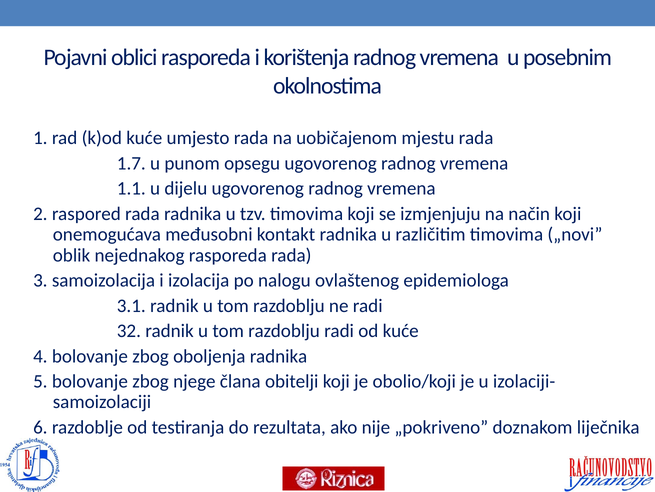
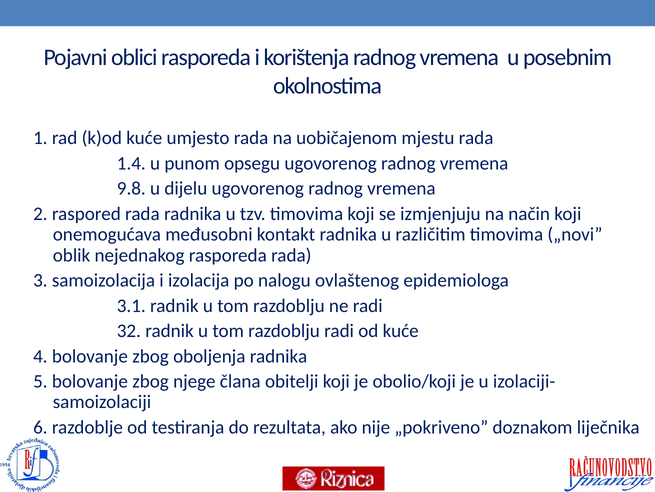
1.7: 1.7 -> 1.4 (131, 163)
1.1: 1.1 -> 9.8 (131, 188)
